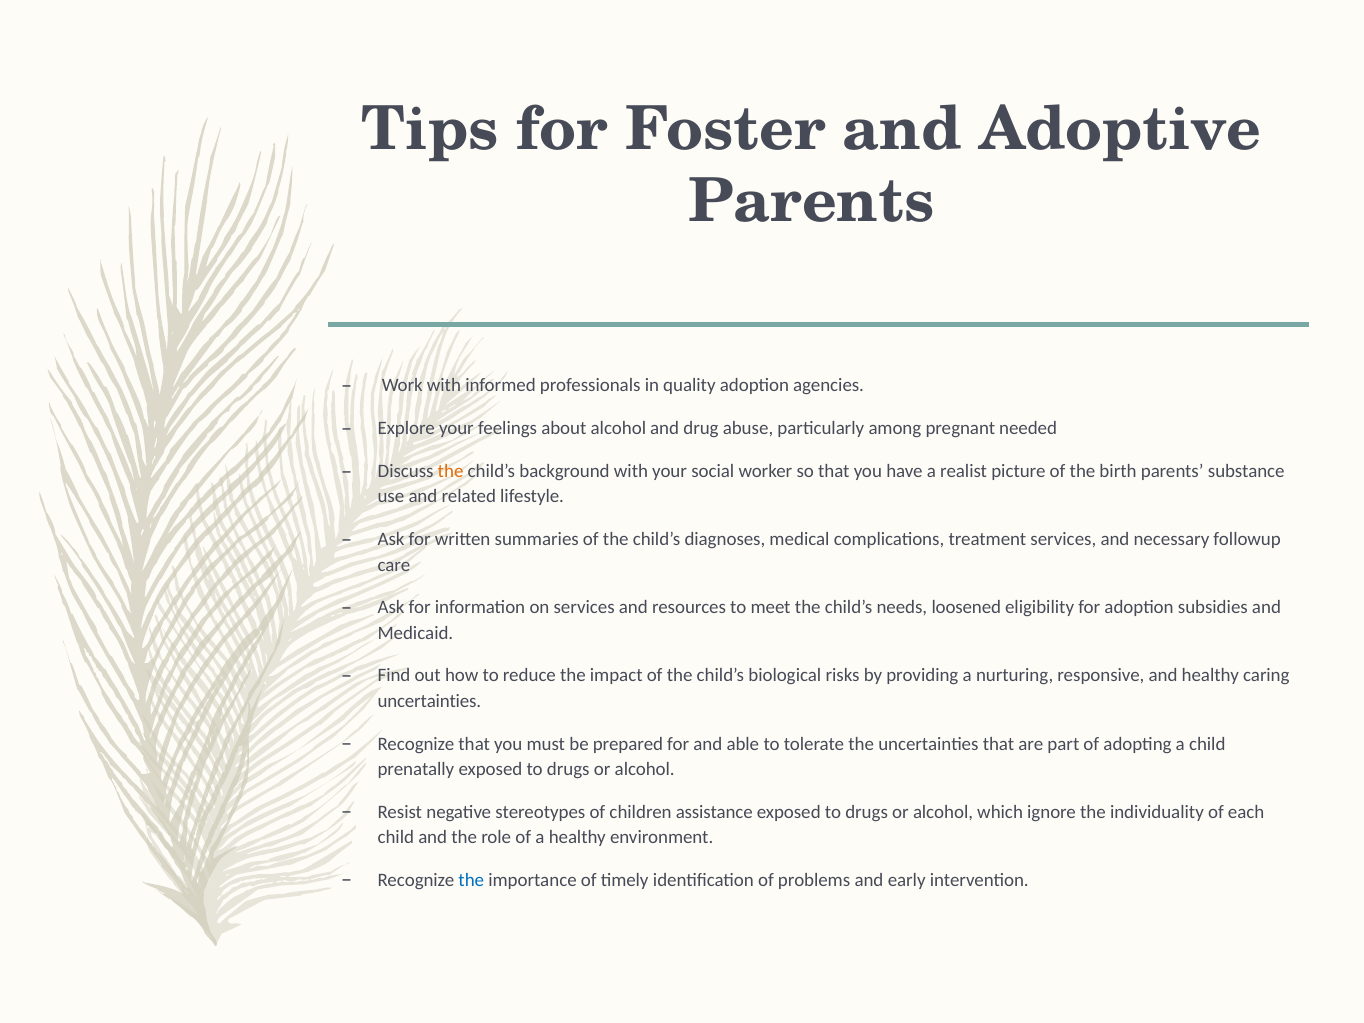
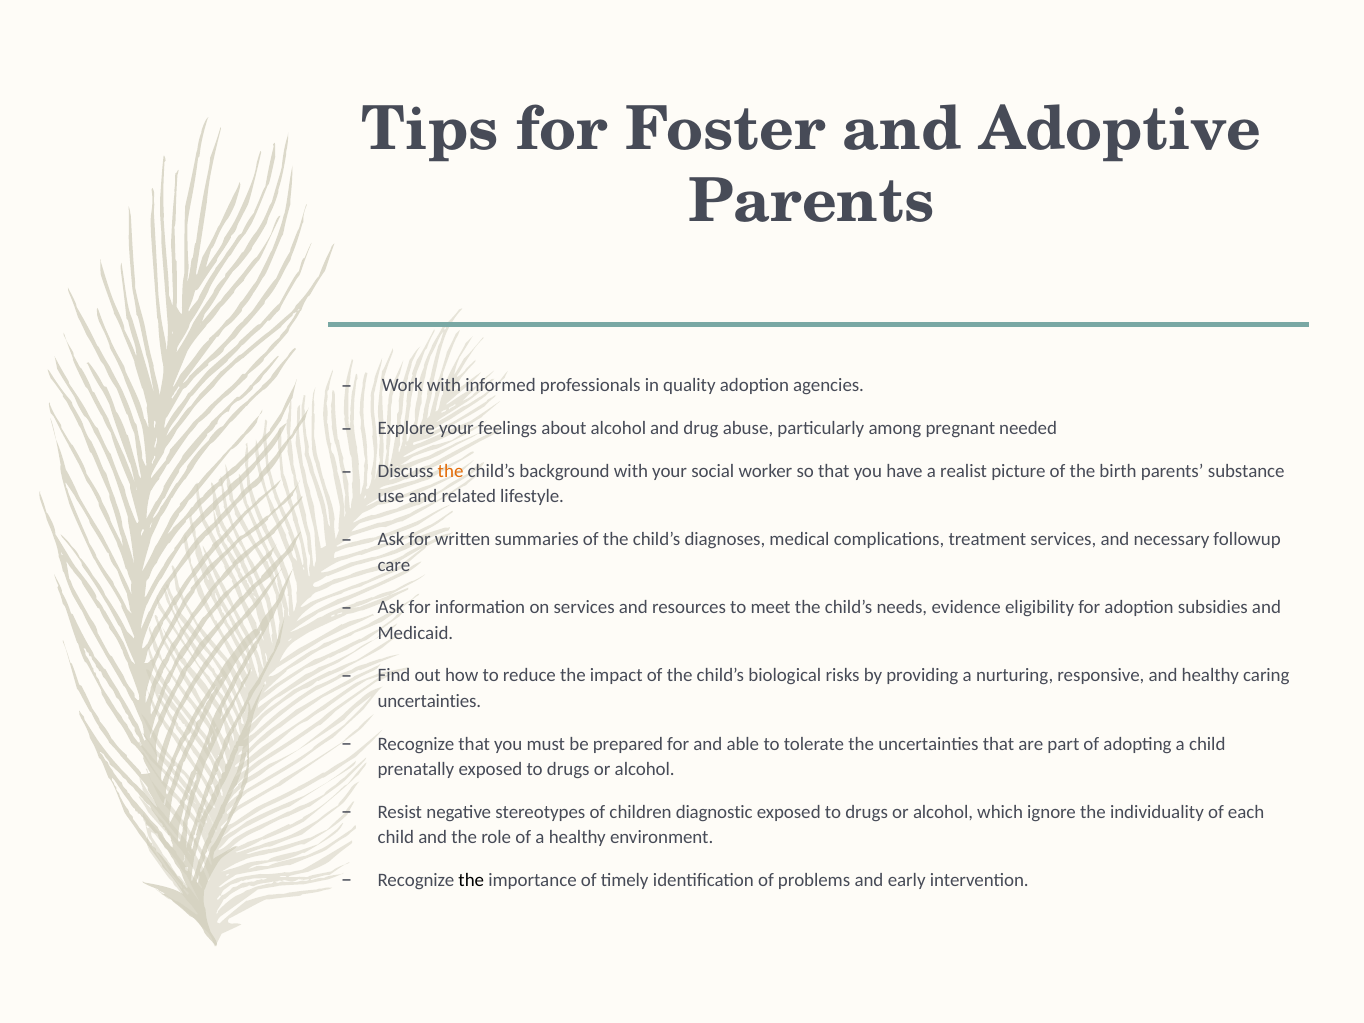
loosened: loosened -> evidence (966, 608)
assistance: assistance -> diagnostic (714, 812)
the colour: blue -> black (471, 880)
